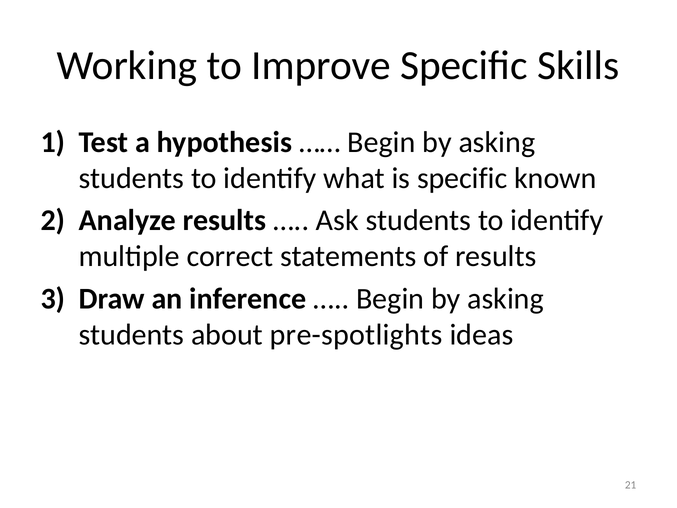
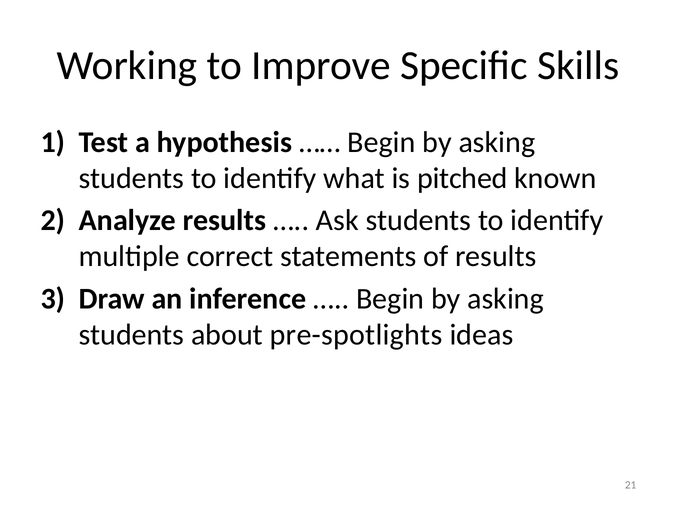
is specific: specific -> pitched (462, 178)
